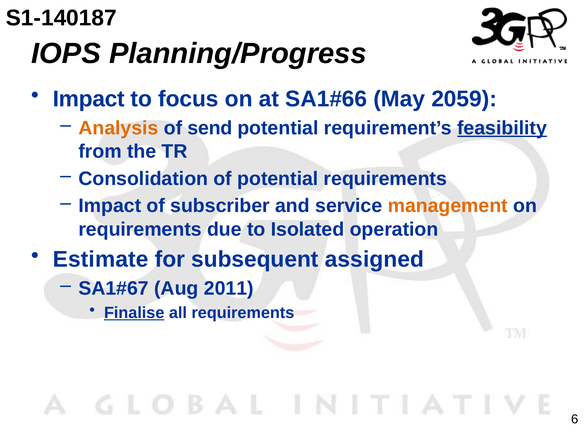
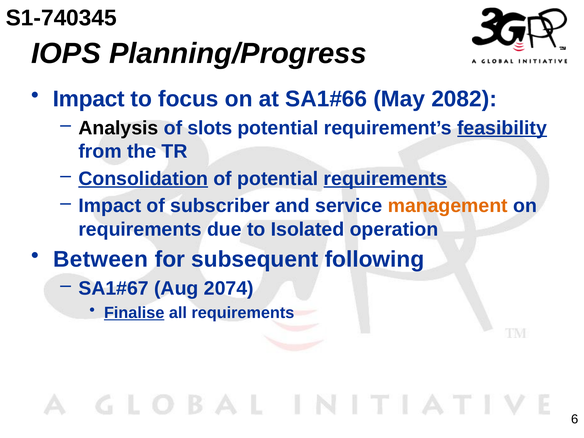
S1-140187: S1-140187 -> S1-740345 (61, 18)
2059: 2059 -> 2082 (464, 99)
Analysis colour: orange -> black (118, 128)
send: send -> slots (210, 128)
Consolidation underline: none -> present (143, 179)
requirements underline: none -> present (385, 179)
Estimate: Estimate -> Between (101, 259)
assigned: assigned -> following (374, 259)
2011: 2011 -> 2074 (229, 288)
